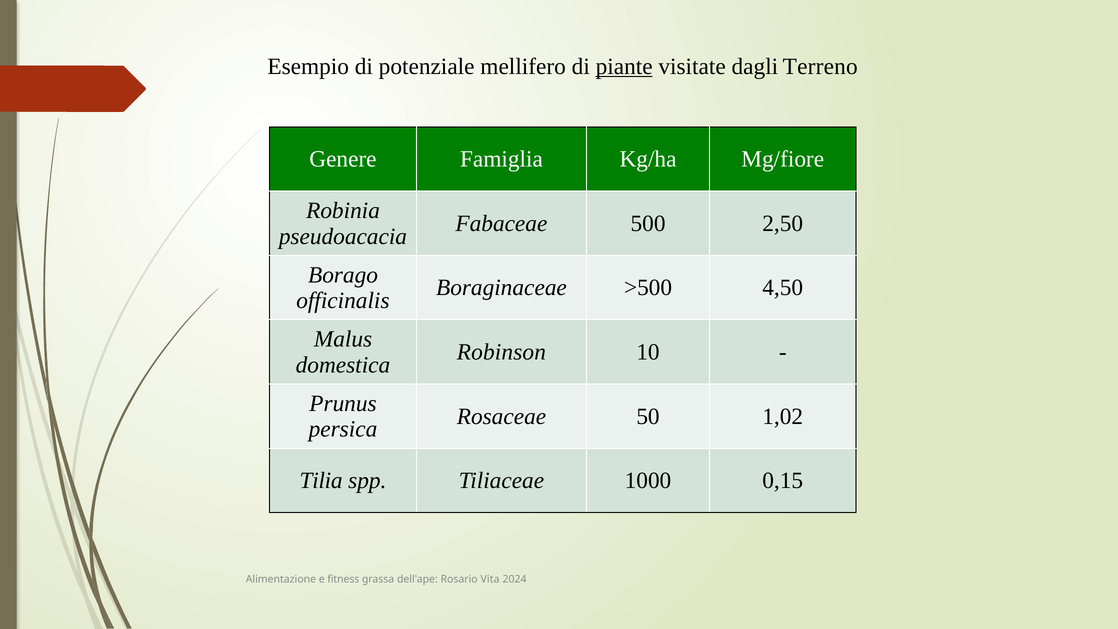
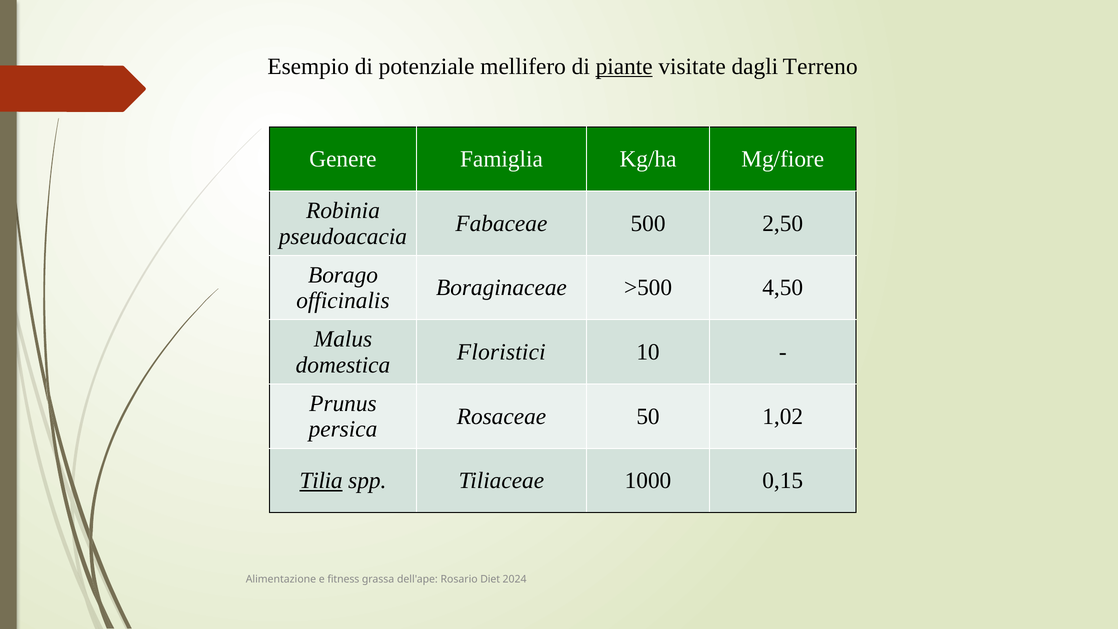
Robinson: Robinson -> Floristici (501, 352)
Tilia underline: none -> present (321, 481)
Vita: Vita -> Diet (490, 579)
